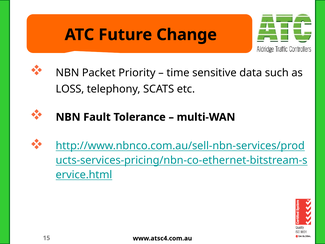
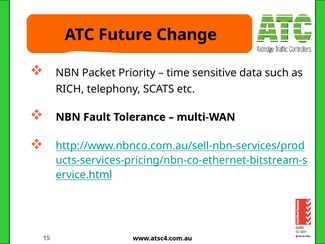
LOSS: LOSS -> RICH (70, 89)
